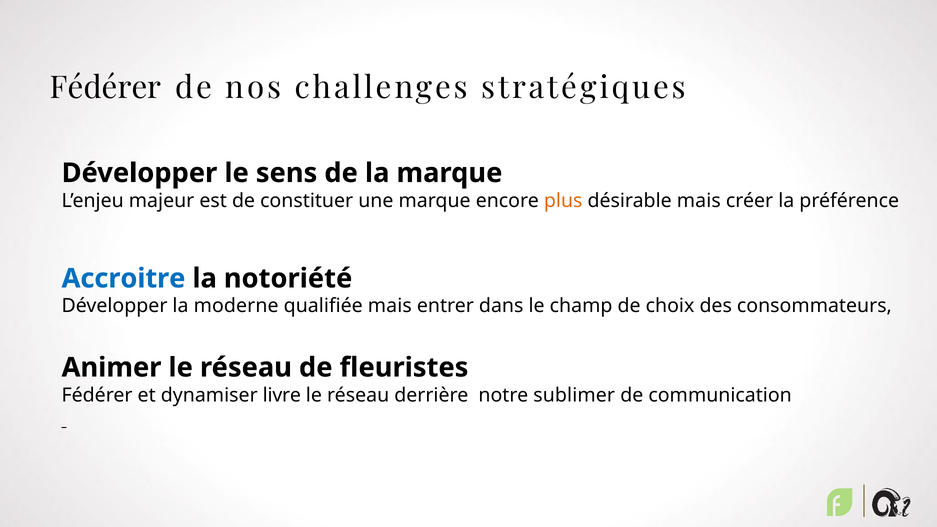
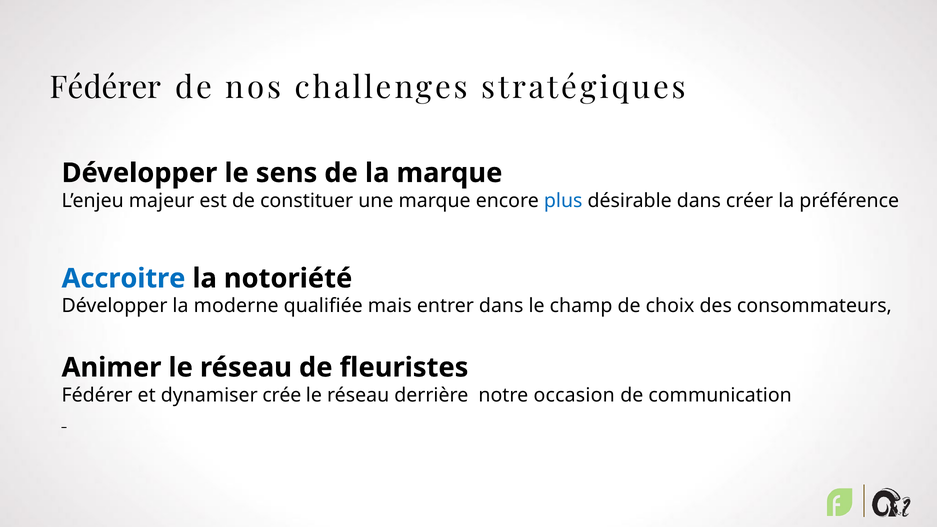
plus colour: orange -> blue (563, 201)
désirable mais: mais -> dans (699, 201)
livre: livre -> crée (282, 395)
sublimer: sublimer -> occasion (574, 395)
